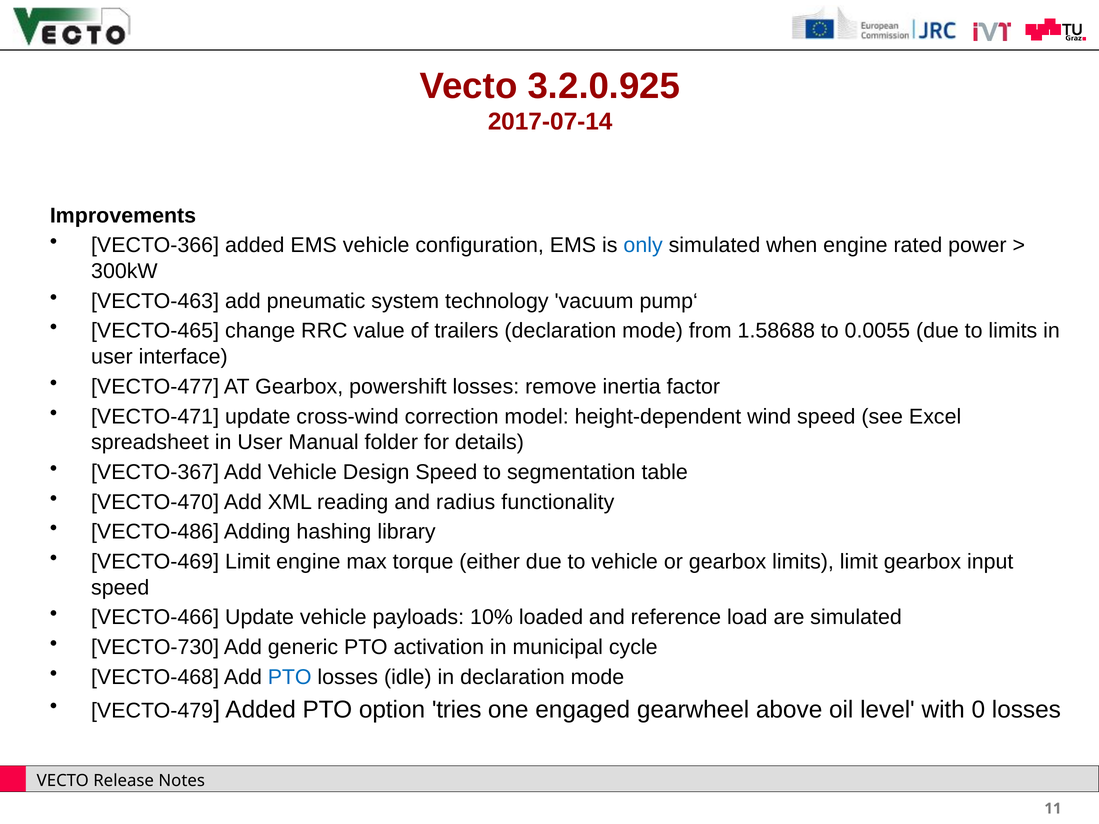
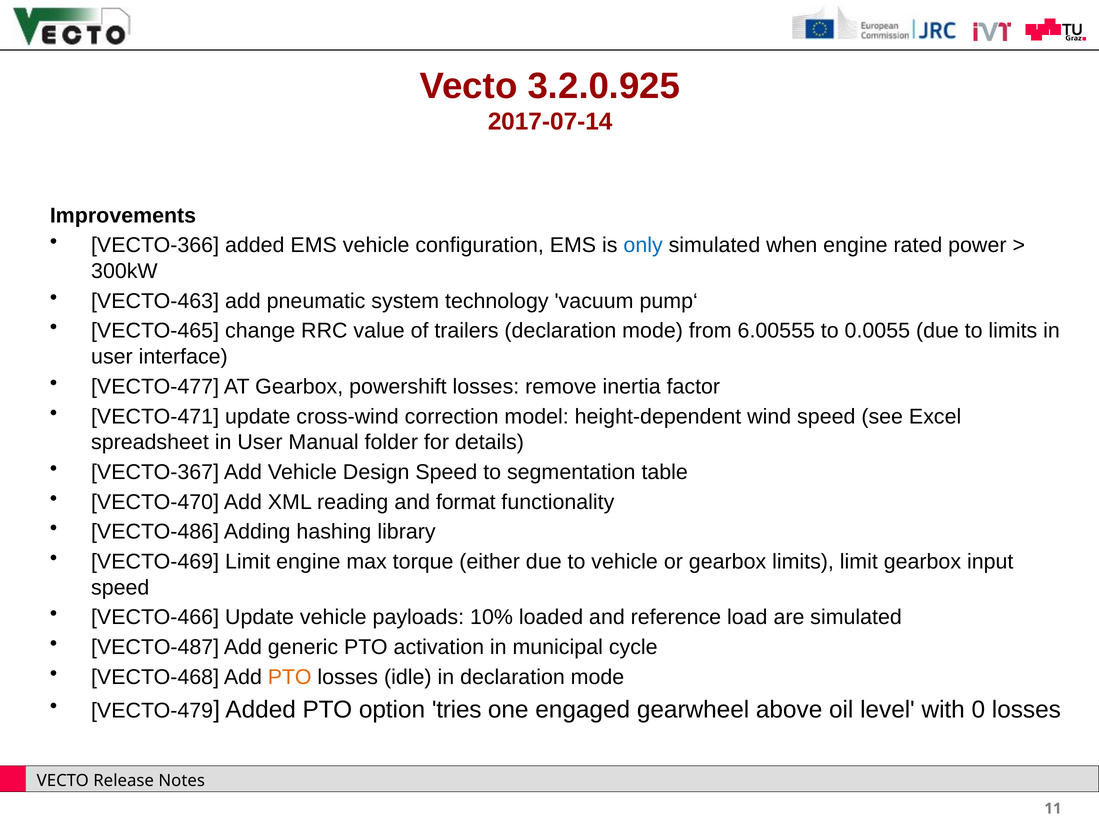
1.58688: 1.58688 -> 6.00555 (776, 331)
radius: radius -> format (466, 502)
VECTO-730: VECTO-730 -> VECTO-487 (155, 648)
PTO colour: blue -> orange (290, 677)
